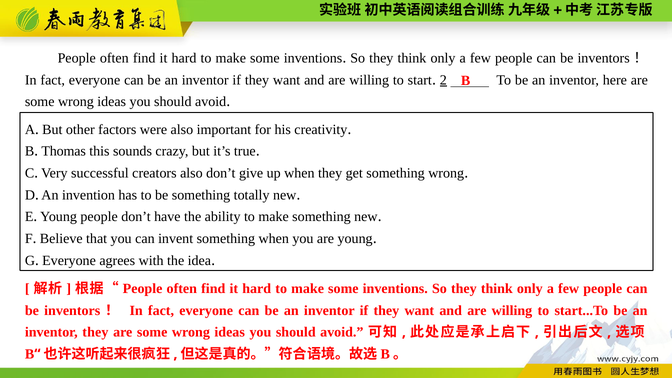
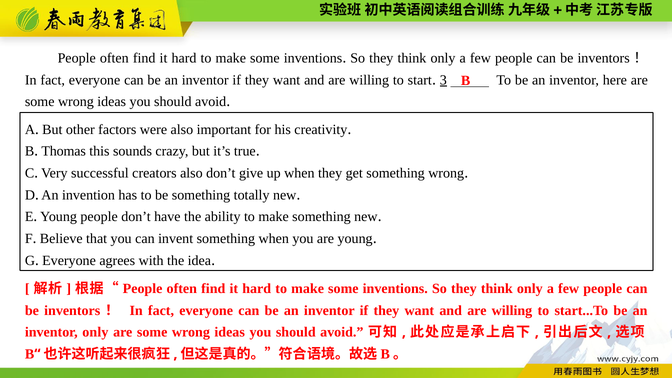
2: 2 -> 3 (443, 80)
inventor they: they -> only (95, 332)
